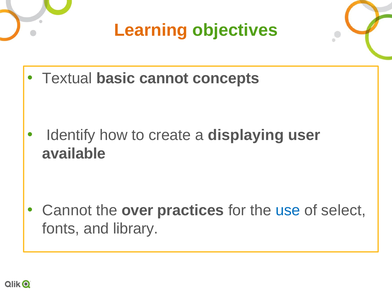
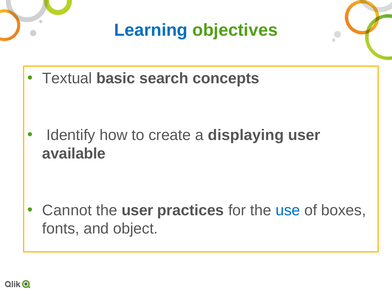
Learning colour: orange -> blue (151, 30)
basic cannot: cannot -> search (164, 78)
the over: over -> user (137, 210)
select: select -> boxes (344, 210)
library: library -> object (136, 229)
